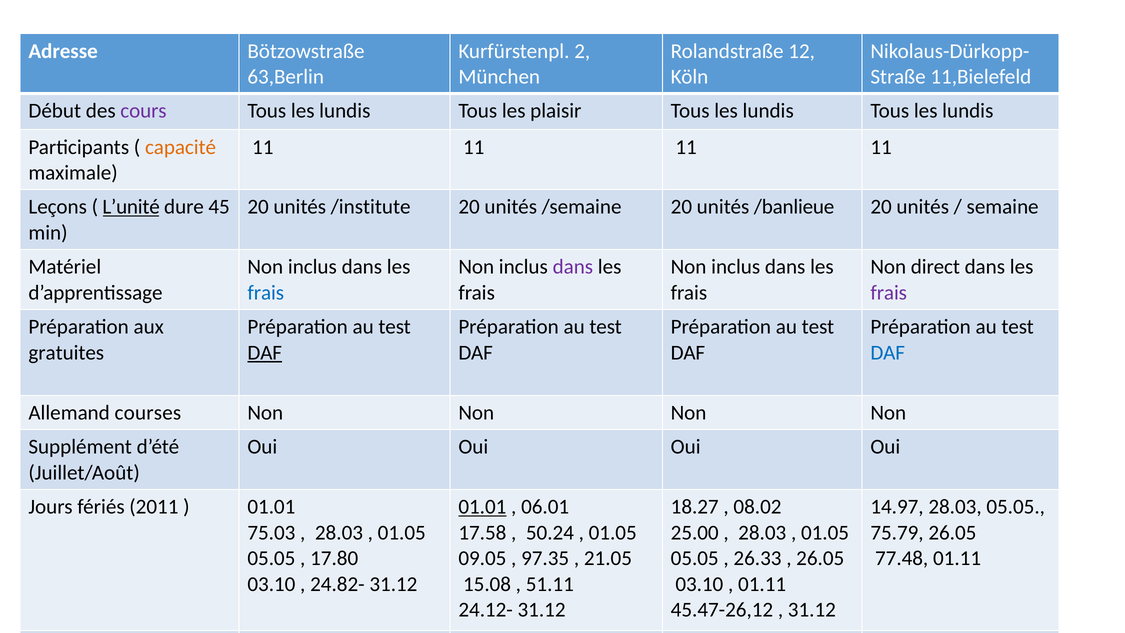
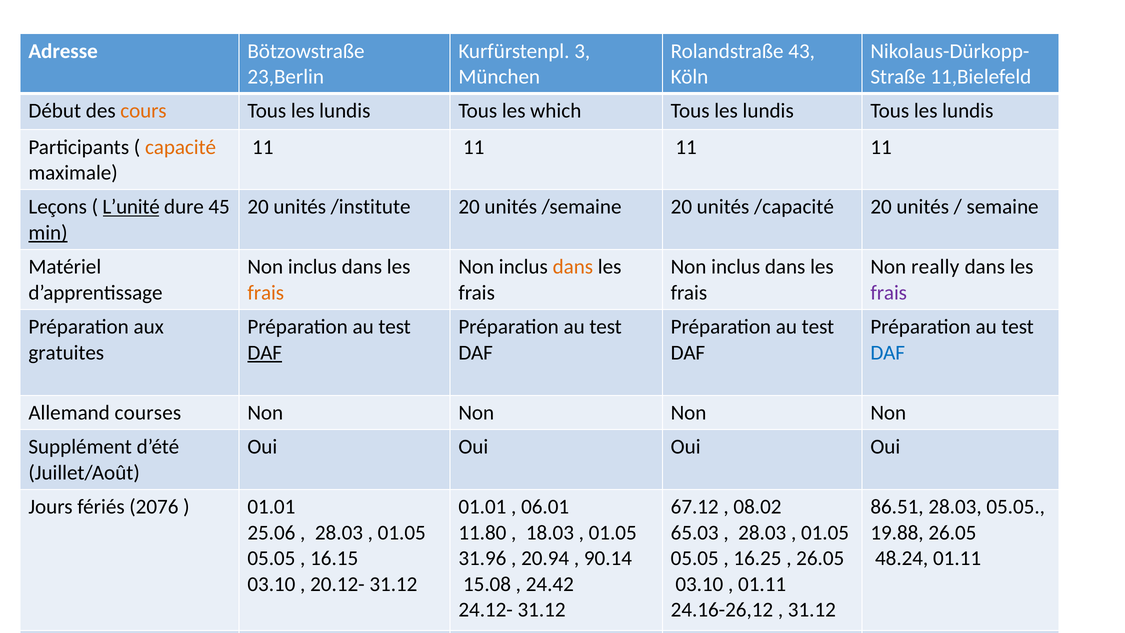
2: 2 -> 3 (582, 51)
12: 12 -> 43 (802, 51)
63,Berlin: 63,Berlin -> 23,Berlin (286, 77)
cours colour: purple -> orange (143, 111)
plaisir: plaisir -> which (556, 111)
/banlieue: /banlieue -> /capacité (794, 207)
min underline: none -> present (48, 233)
dans colour: purple -> orange (573, 267)
direct: direct -> really (935, 267)
frais colour: blue -> orange (266, 293)
2011: 2011 -> 2076 (154, 507)
01.01 underline: present -> none (482, 507)
18.27: 18.27 -> 67.12 (695, 507)
14.97: 14.97 -> 86.51 (897, 507)
75.03: 75.03 -> 25.06 (271, 533)
17.58: 17.58 -> 11.80 (482, 533)
50.24: 50.24 -> 18.03 (550, 533)
25.00: 25.00 -> 65.03 (695, 533)
75.79: 75.79 -> 19.88 (897, 533)
17.80: 17.80 -> 16.15 (334, 558)
09.05: 09.05 -> 31.96 (482, 558)
97.35: 97.35 -> 20.94 (545, 558)
21.05: 21.05 -> 90.14 (608, 558)
26.33: 26.33 -> 16.25 (757, 558)
77.48: 77.48 -> 48.24 (902, 558)
24.82-: 24.82- -> 20.12- (337, 584)
51.11: 51.11 -> 24.42 (550, 584)
45.47-26,12: 45.47-26,12 -> 24.16-26,12 (722, 610)
